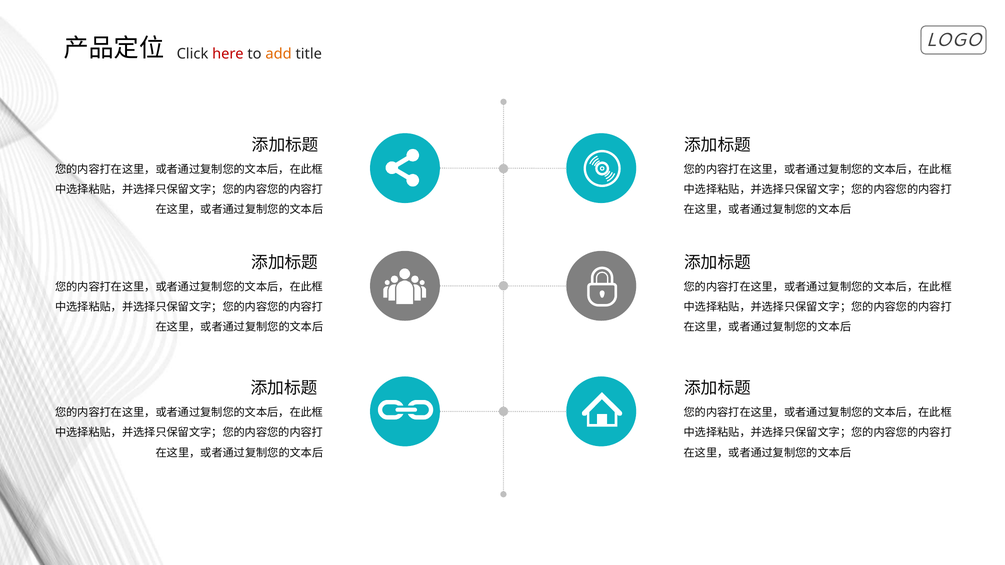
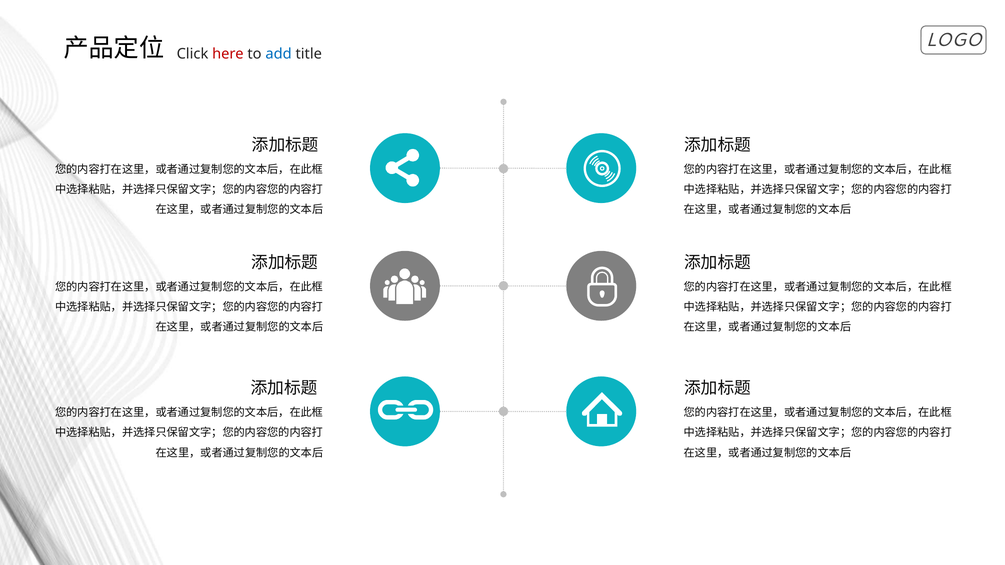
add colour: orange -> blue (279, 54)
